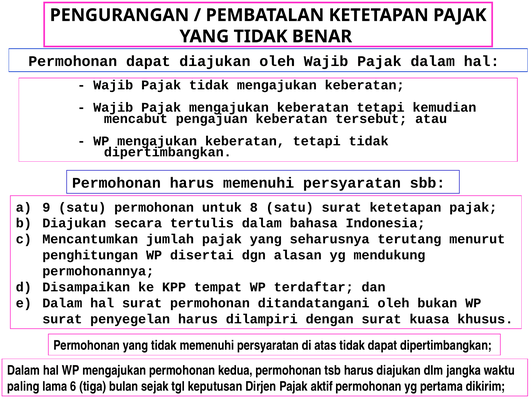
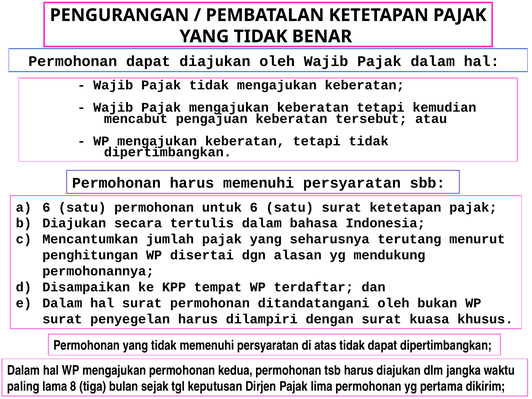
9: 9 -> 6 (46, 207)
untuk 8: 8 -> 6 (254, 207)
6: 6 -> 8 (73, 386)
aktif: aktif -> lima (322, 386)
